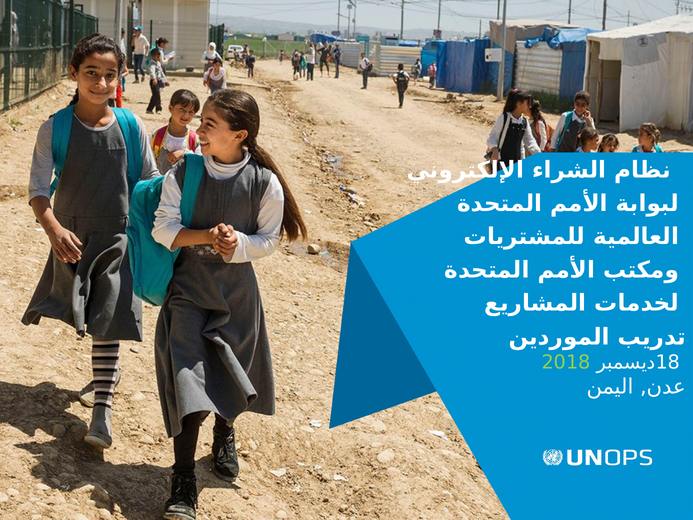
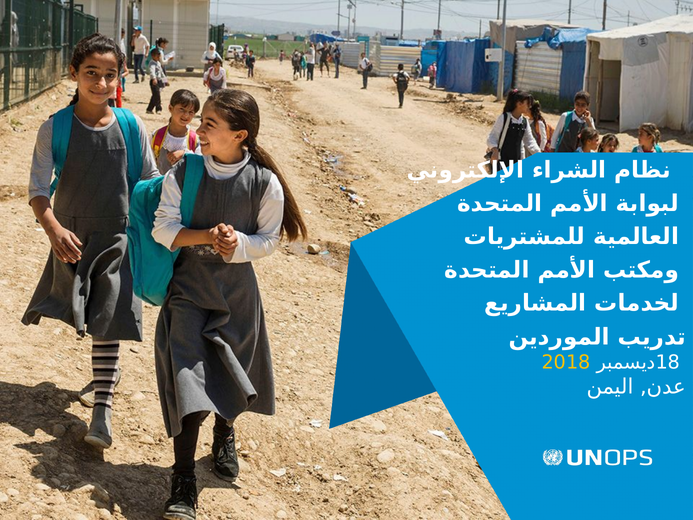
2018 colour: light green -> yellow (566, 362)
